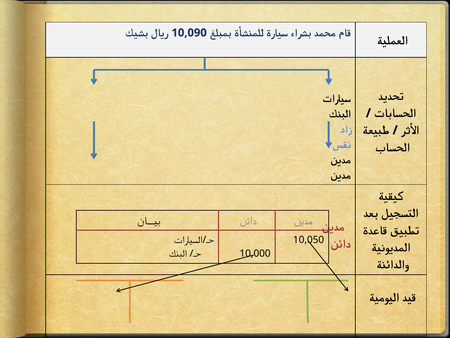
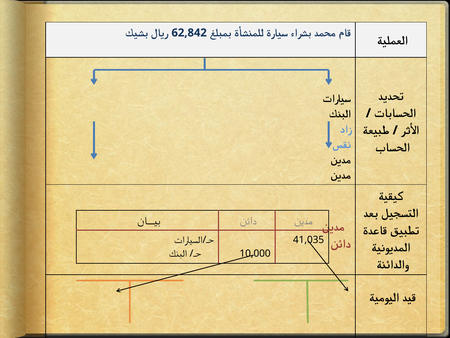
10,090: 10,090 -> 62,842 (189, 33)
10,050: 10,050 -> 41,035 (309, 239)
